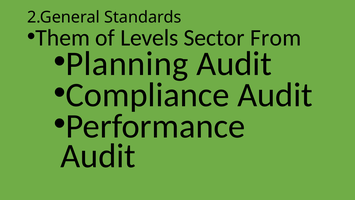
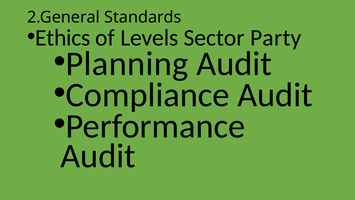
Them: Them -> Ethics (63, 38)
From: From -> Party (276, 38)
